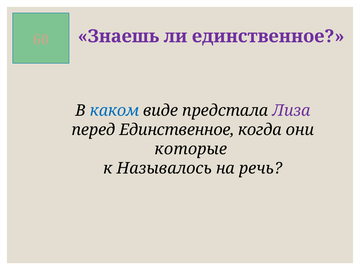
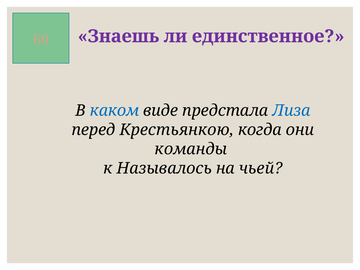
Лиза colour: purple -> blue (291, 111)
перед Единственное: Единственное -> Крестьянкою (177, 130)
которые: которые -> команды (191, 149)
речь: речь -> чьей (261, 168)
